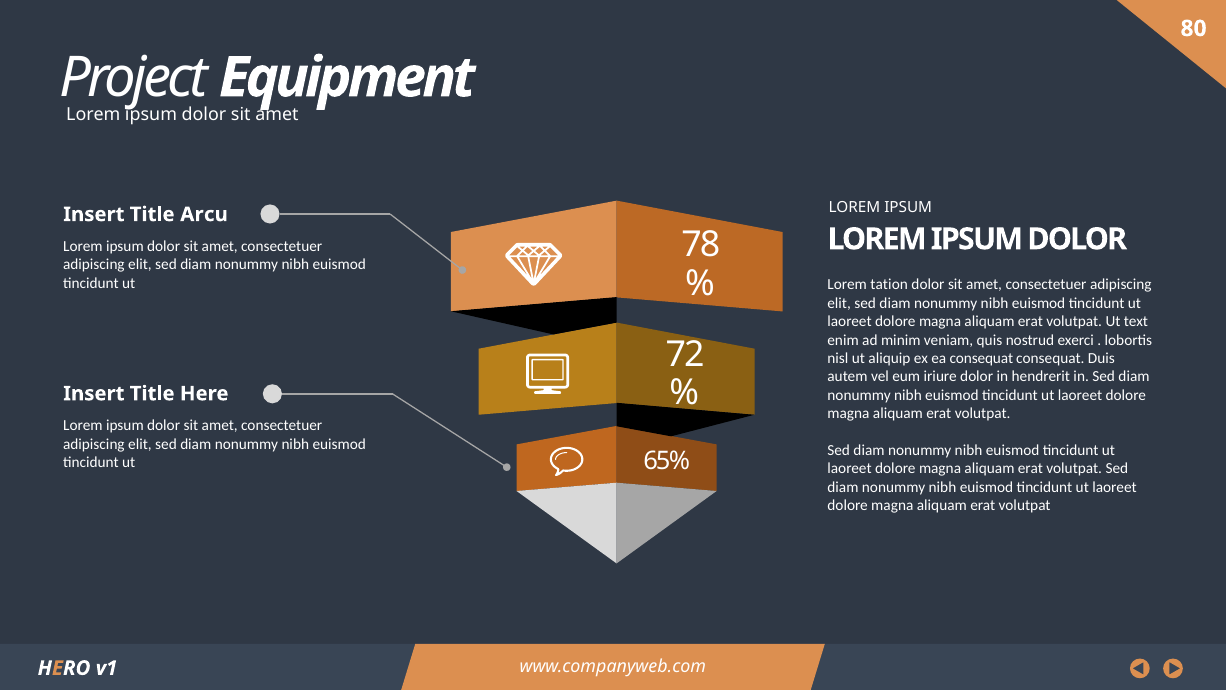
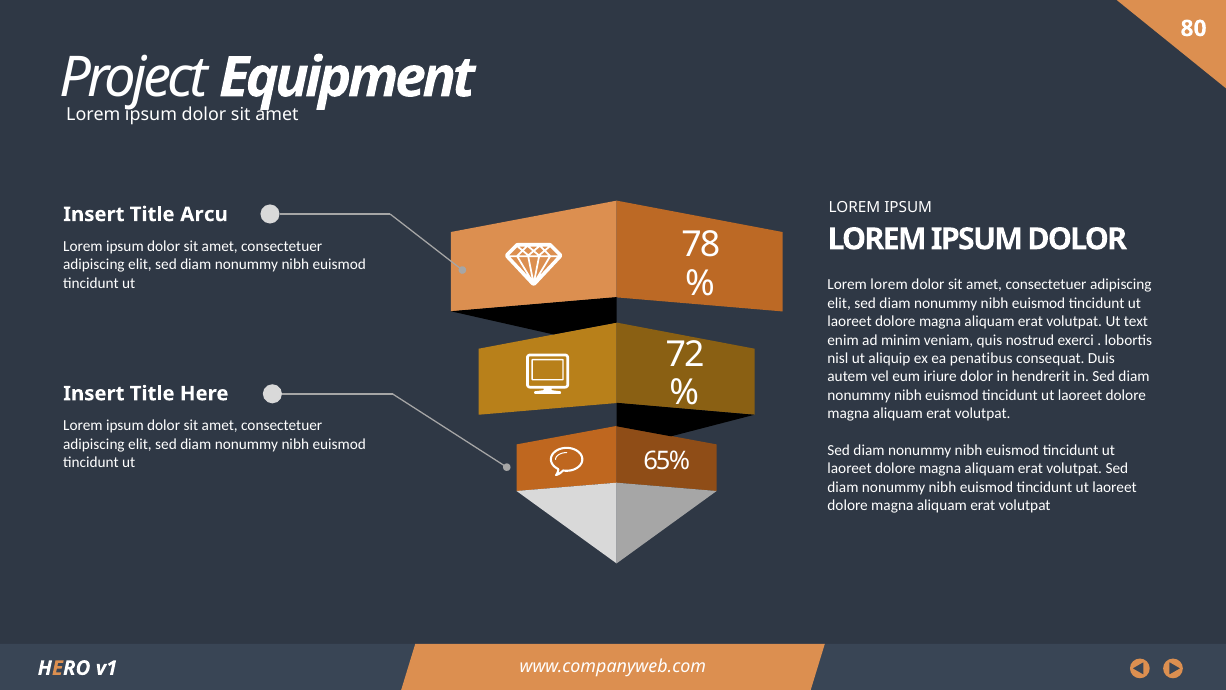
Lorem tation: tation -> lorem (889, 285)
ea consequat: consequat -> penatibus (981, 358)
